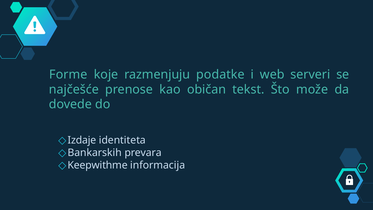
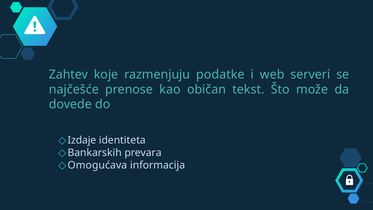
Forme: Forme -> Zahtev (68, 74)
Keepwithme: Keepwithme -> Omogućava (98, 165)
